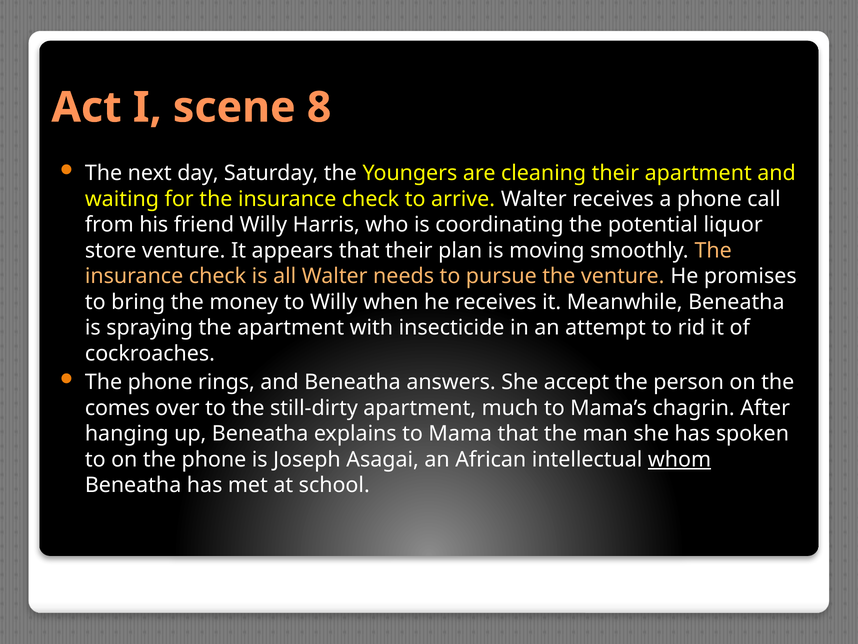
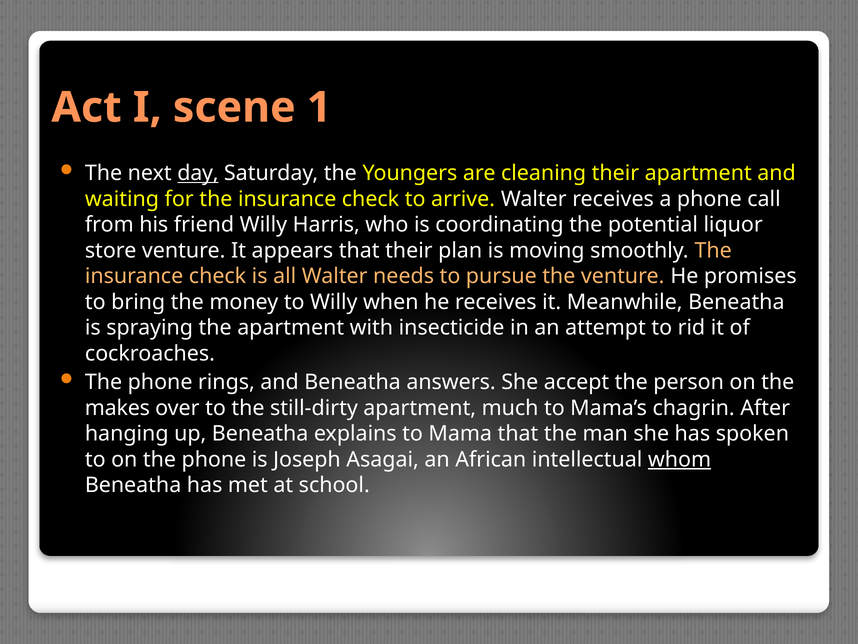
8: 8 -> 1 (319, 107)
day underline: none -> present (198, 173)
comes: comes -> makes (117, 408)
